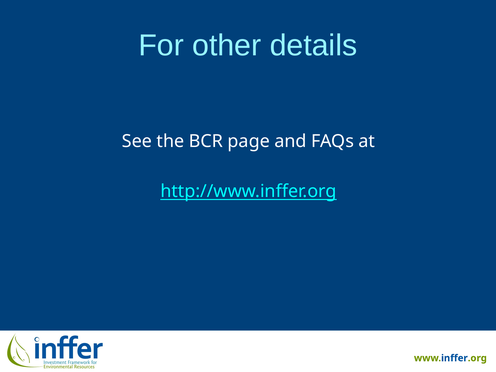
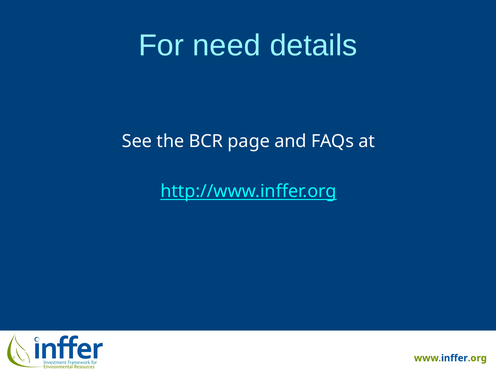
other: other -> need (227, 46)
